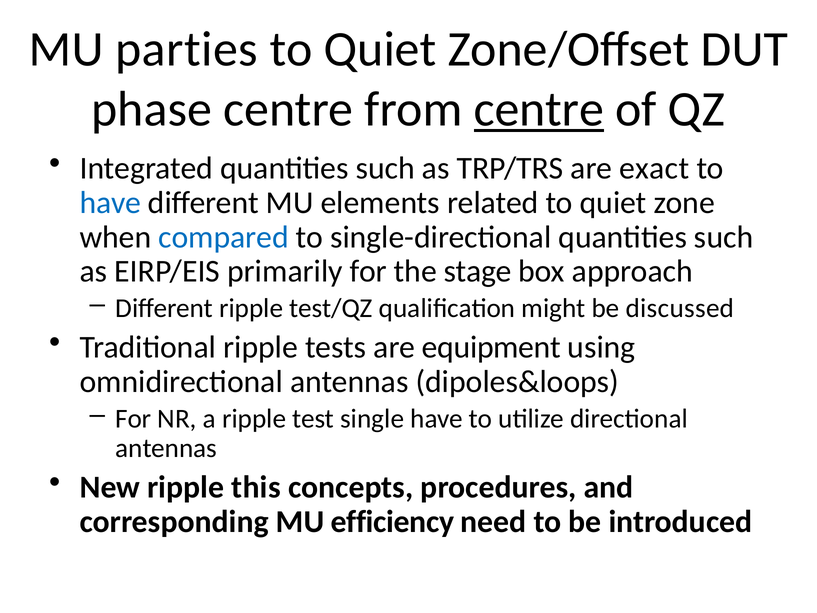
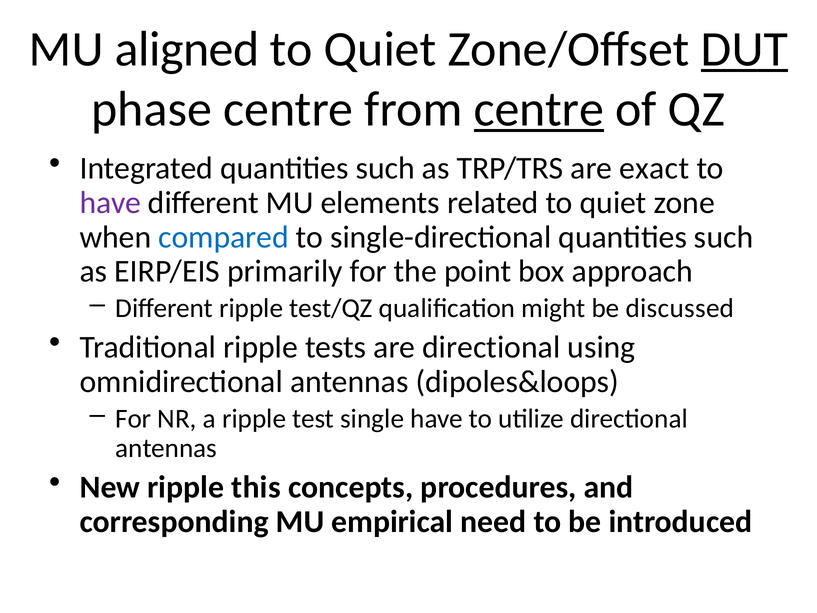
parties: parties -> aligned (187, 49)
DUT underline: none -> present (744, 49)
have colour: blue -> purple (110, 203)
stage: stage -> point (478, 271)
are equipment: equipment -> directional (491, 347)
efficiency: efficiency -> empirical (392, 521)
